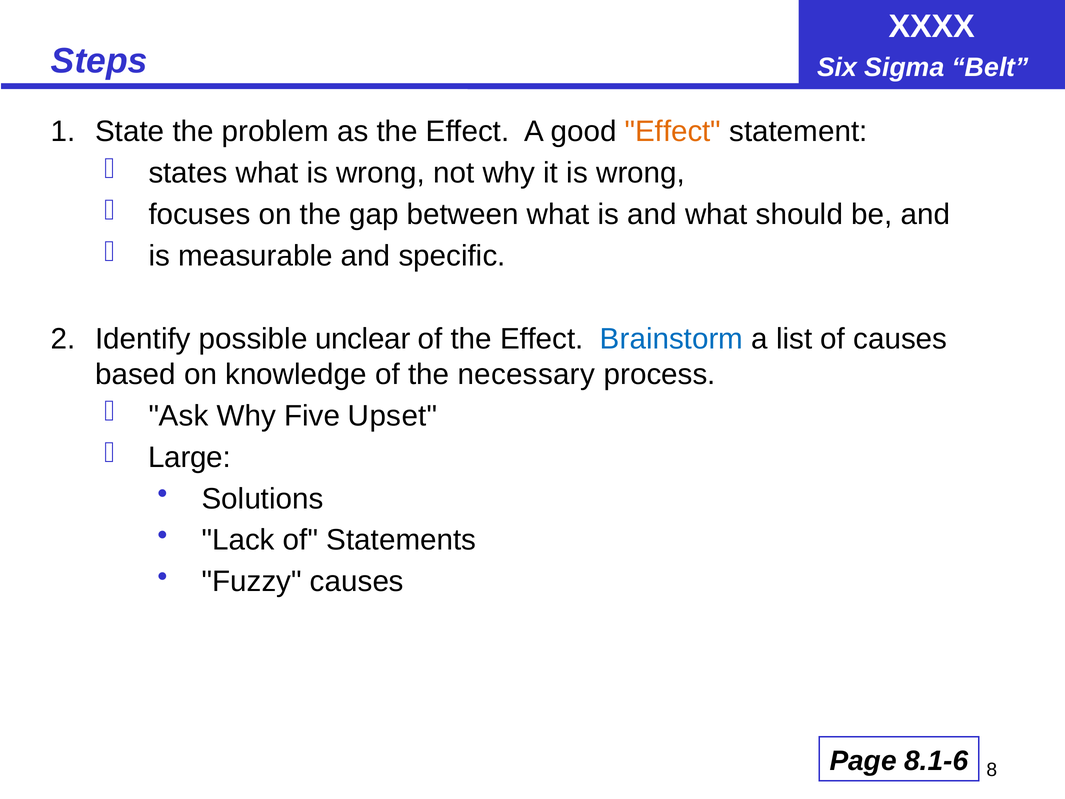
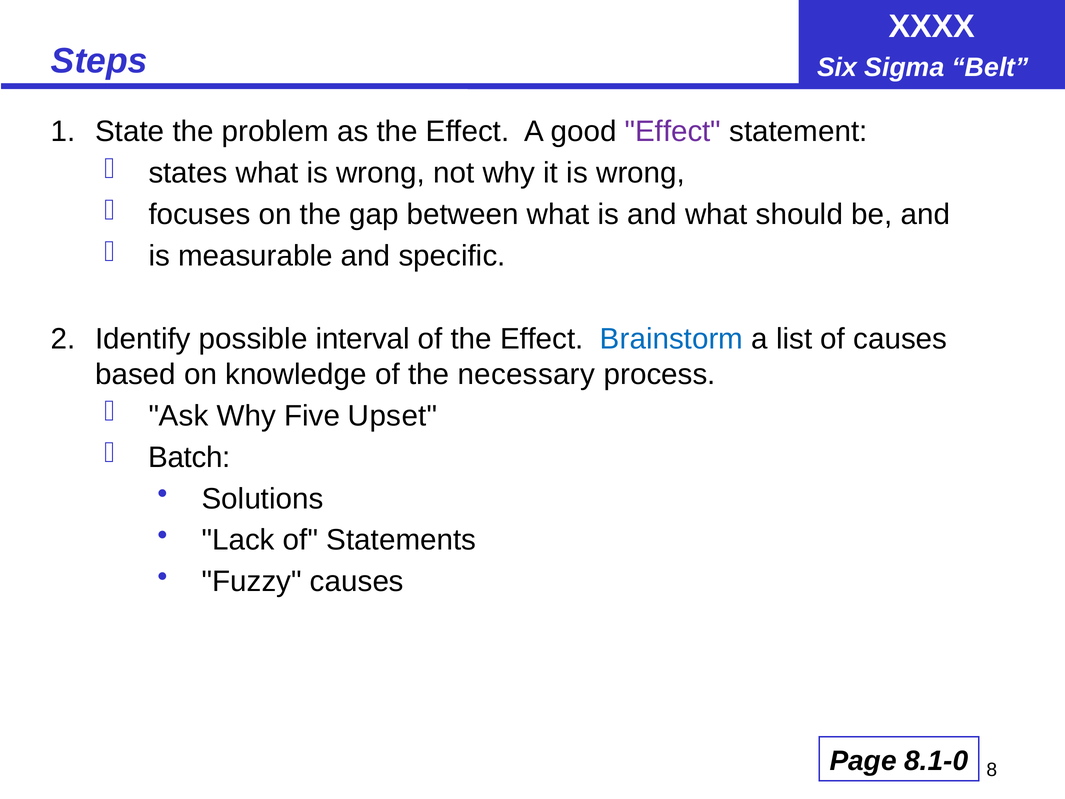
Effect colour: orange -> purple (673, 132)
unclear: unclear -> interval (363, 339)
Large: Large -> Batch (189, 457)
8.1-6: 8.1-6 -> 8.1-0 (936, 761)
